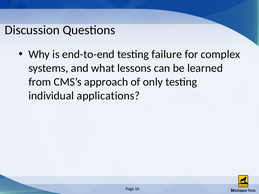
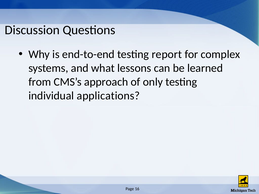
failure: failure -> report (167, 54)
